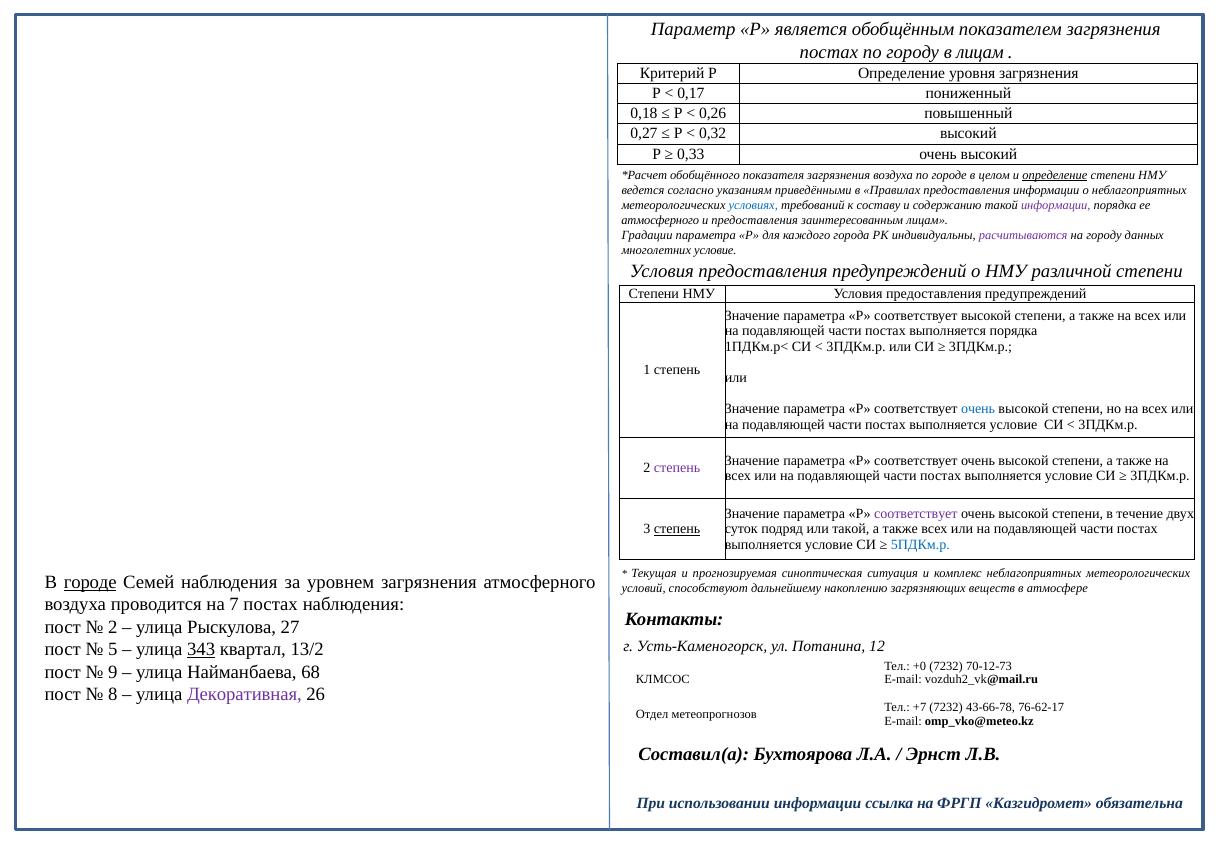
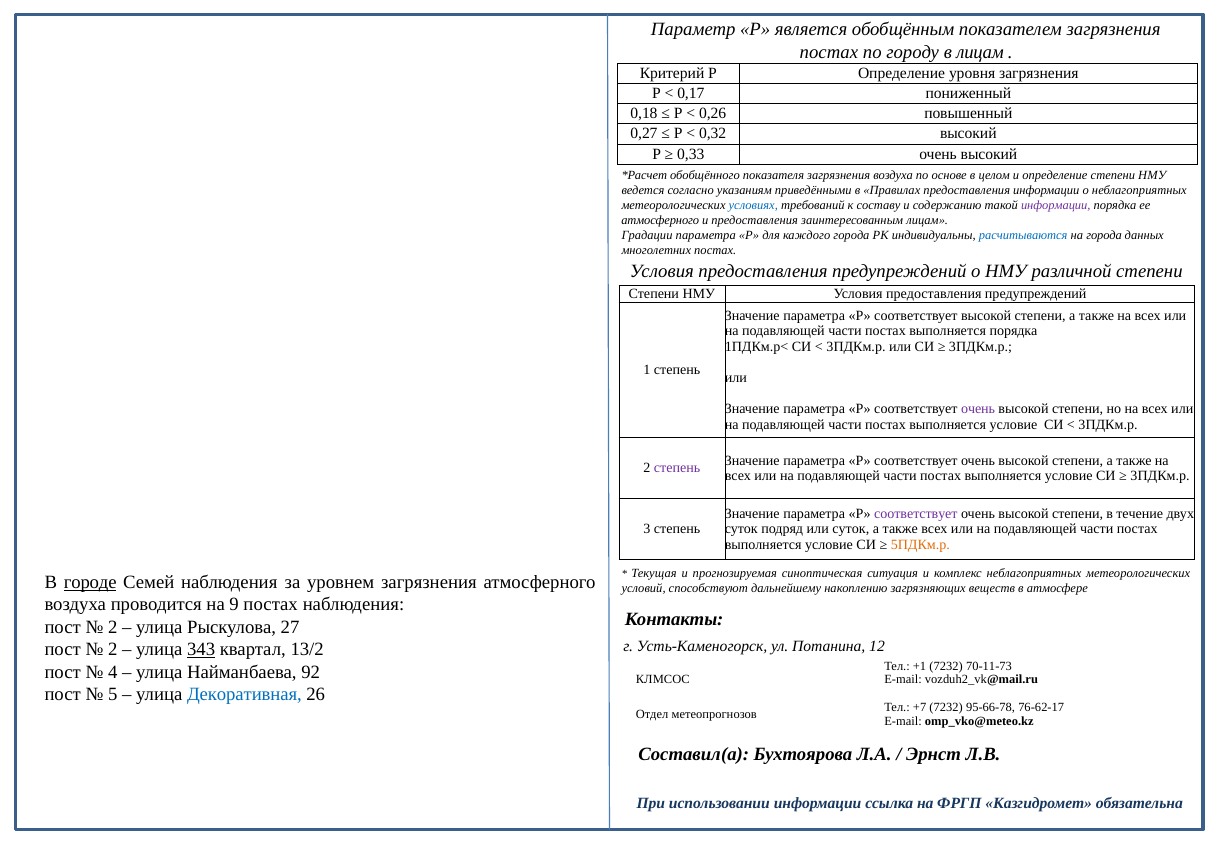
по городе: городе -> основе (949, 175)
определение underline: present -> none (1055, 175)
расчитываются colour: purple -> blue (1023, 235)
на городу: городу -> города (1104, 235)
многолетних условие: условие -> постах (715, 250)
очень colour: blue -> purple (978, 409)
степень underline: present -> none (677, 529)
или такой: такой -> суток (851, 529)
5ПДКм.р colour: blue -> orange (920, 545)
7: 7 -> 9 (234, 604)
5: 5 -> 2 (113, 649)
+0: +0 -> +1 (920, 666)
70-12-73: 70-12-73 -> 70-11-73 (989, 666)
9: 9 -> 4 (113, 672)
68: 68 -> 92 (311, 672)
8: 8 -> 5 (113, 695)
Декоративная colour: purple -> blue (244, 695)
43-66-78: 43-66-78 -> 95-66-78 (991, 707)
